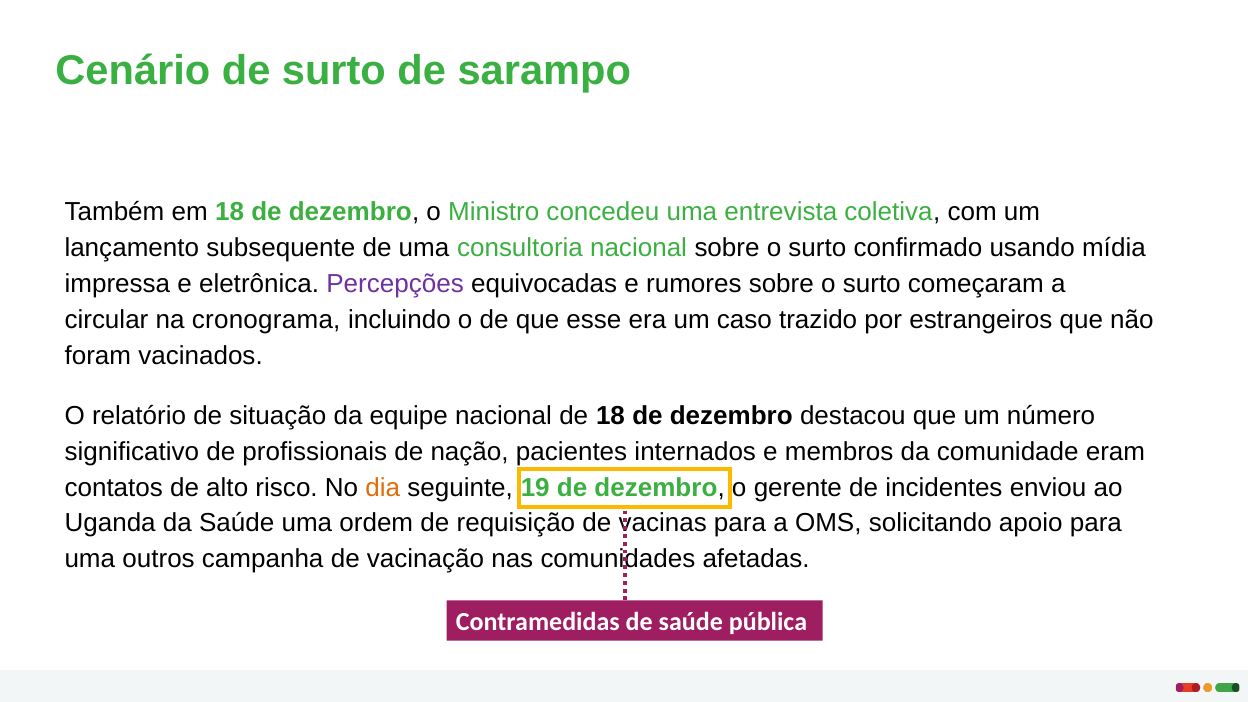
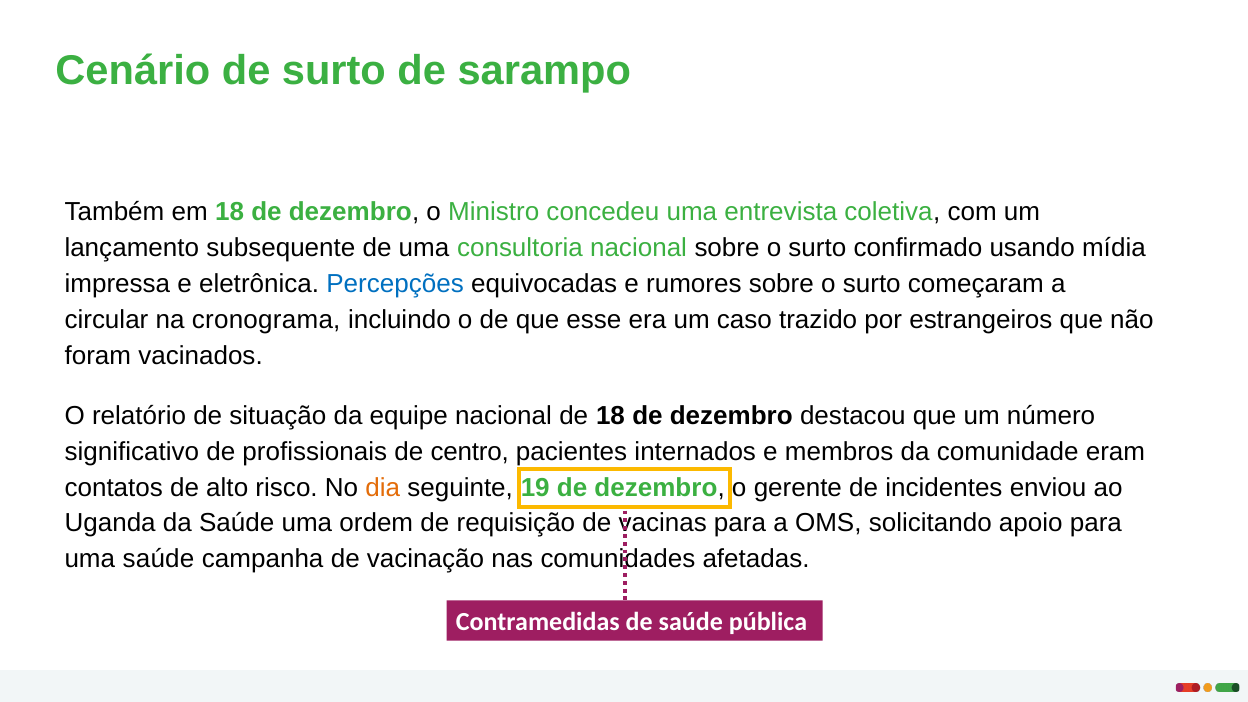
Percepções colour: purple -> blue (395, 284)
nação: nação -> centro (470, 452)
uma outros: outros -> saúde (158, 559)
